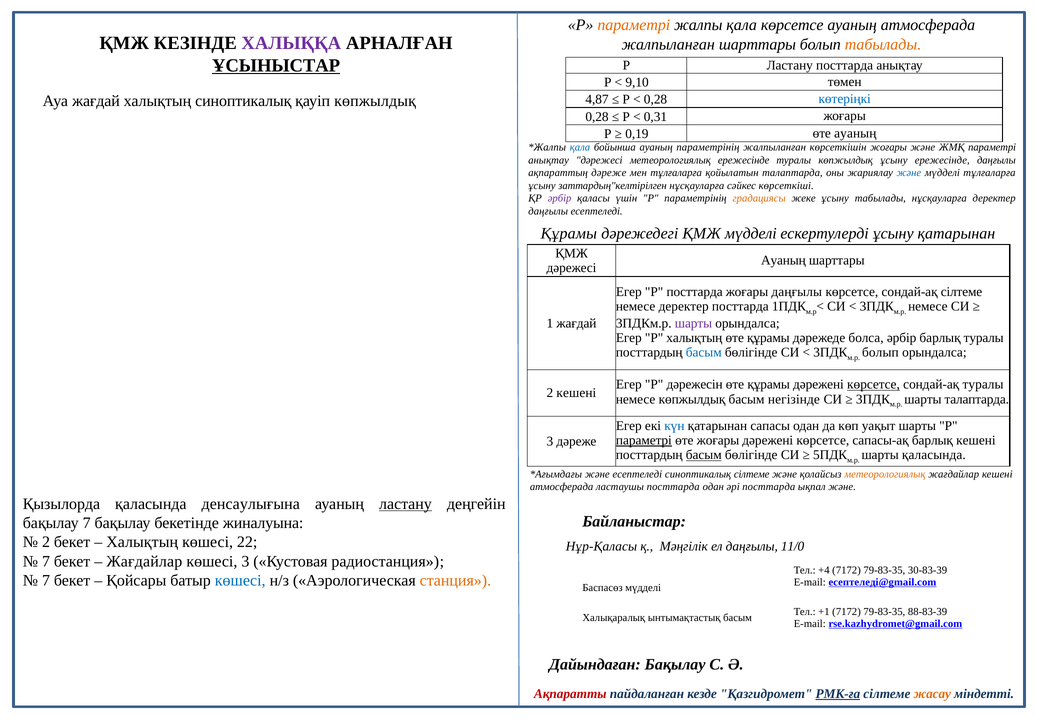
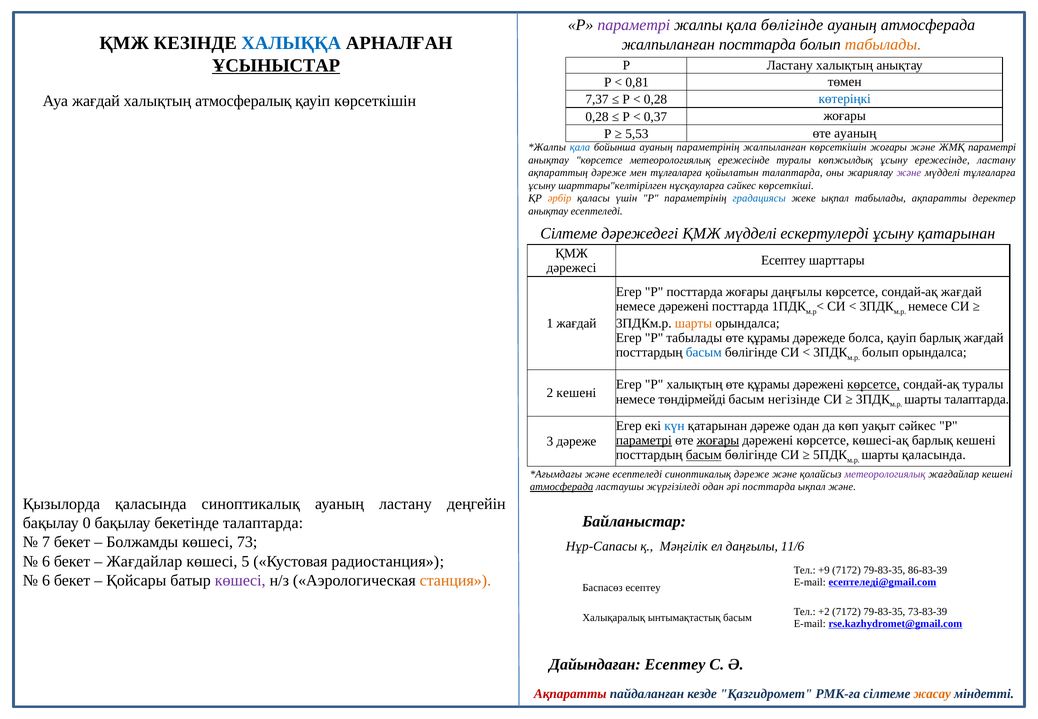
параметрі colour: orange -> purple (634, 25)
қала көрсетсе: көрсетсе -> бөлігінде (792, 25)
ХАЛЫҚҚА colour: purple -> blue (291, 43)
жалпыланған шарттары: шарттары -> посттарда (757, 44)
Ластану посттарда: посттарда -> халықтың (845, 65)
9,10: 9,10 -> 0,81 (637, 82)
халықтың синоптикалық: синоптикалық -> атмосфералық (243, 101)
қауіп көпжылдық: көпжылдық -> көрсеткішін (375, 101)
4,87: 4,87 -> 7,37 (597, 99)
0,31: 0,31 -> 0,37 (655, 117)
0,19: 0,19 -> 5,53 (637, 134)
анықтау дәрежесі: дәрежесі -> көрсетсе (599, 160)
ережесінде даңғылы: даңғылы -> ластану (996, 160)
және colour: blue -> purple (909, 173)
заттардың"келтірілген: заттардың"келтірілген -> шарттары"келтірілген (613, 185)
әрбір colour: purple -> orange (560, 198)
градациясы colour: orange -> blue (759, 198)
жеке ұсыну: ұсыну -> ықпал (835, 198)
табылады нұсқауларға: нұсқауларға -> ақпаратты (939, 198)
даңғылы: даңғылы -> анықтау (548, 211)
Құрамы: Құрамы -> Сілтеме (569, 234)
Ауаның: Ауаның -> Есептеу (783, 260)
сондай-ақ сілтеме: сілтеме -> жағдай (961, 291)
немесе деректер: деректер -> дәрежені (684, 306)
шарты colour: purple -> orange (693, 323)
P халықтың: халықтың -> табылады (694, 338)
болса әрбір: әрбір -> қауіп (902, 338)
барлық туралы: туралы -> жағдай (984, 338)
Р дәрежесін: дәрежесін -> халықтың (695, 384)
немесе көпжылдық: көпжылдық -> төндірмейді (692, 399)
қатарынан сапасы: сапасы -> дәреже (770, 425)
уақыт шарты: шарты -> сәйкес (917, 425)
жоғары underline: none -> present (718, 440)
сапасы-ақ: сапасы-ақ -> көшесі-ақ (881, 440)
синоптикалық сілтеме: сілтеме -> дәреже (752, 474)
метеорологиялық colour: orange -> purple (885, 474)
атмосферада underline: none -> present (562, 487)
ластаушы посттарда: посттарда -> жүргізіледі (673, 487)
қаласында денсаулығына: денсаулығына -> синоптикалық (251, 504)
ластану underline: present -> none (405, 504)
бақылау 7: 7 -> 0 (87, 523)
бекетінде жиналуына: жиналуына -> талаптарда (263, 523)
2: 2 -> 7 (46, 542)
Халықтың: Халықтың -> Болжамды (142, 542)
22: 22 -> 73 (247, 542)
Нұр-Қаласы: Нұр-Қаласы -> Нұр-Сапасы (601, 546)
11/0: 11/0 -> 11/6 (793, 546)
7: 7 -> 6 (46, 561)
көшесі 3: 3 -> 5 (245, 561)
+4: +4 -> +9 (824, 570)
30-83-39: 30-83-39 -> 86-83-39 (928, 570)
7: 7 -> 6 (46, 580)
көшесі colour: blue -> purple (240, 580)
Баспасөз мүдделі: мүдделі -> есептеу (643, 588)
+1: +1 -> +2 (824, 611)
88-83-39: 88-83-39 -> 73-83-39 (928, 611)
Дайындаған Бақылау: Бақылау -> Есептеу (675, 664)
РМК-ға underline: present -> none (838, 693)
